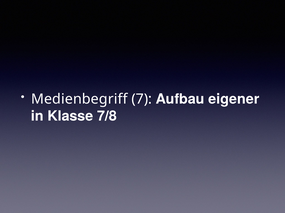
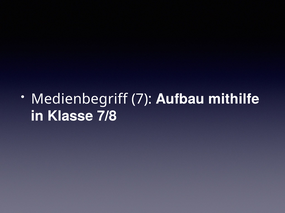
eigener: eigener -> mithilfe (234, 99)
